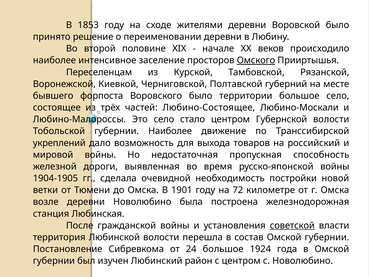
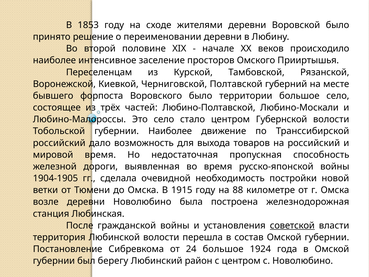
Омского underline: present -> none (256, 60)
Любино-Состоящее: Любино-Состоящее -> Любино-Полтавской (209, 107)
укреплений: укреплений -> российский (59, 143)
мировой войны: войны -> время (100, 155)
1901: 1901 -> 1915 (182, 190)
72: 72 -> 88 (238, 190)
изучен: изучен -> берегу (113, 261)
